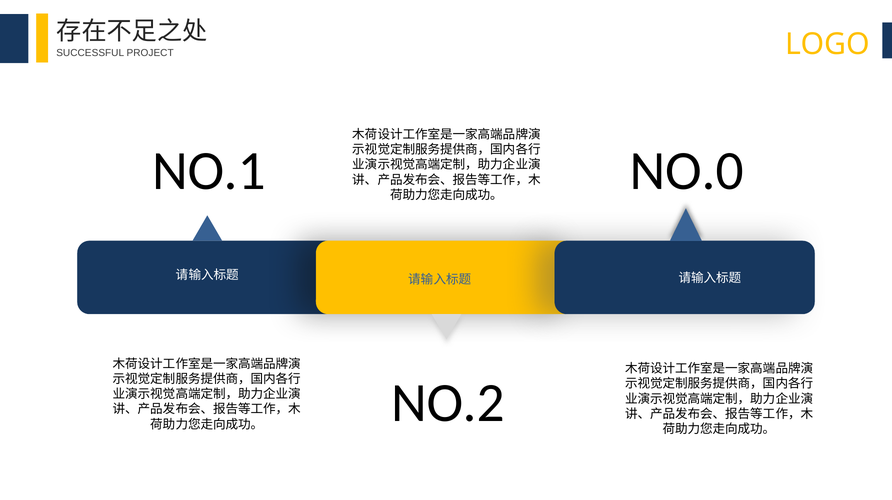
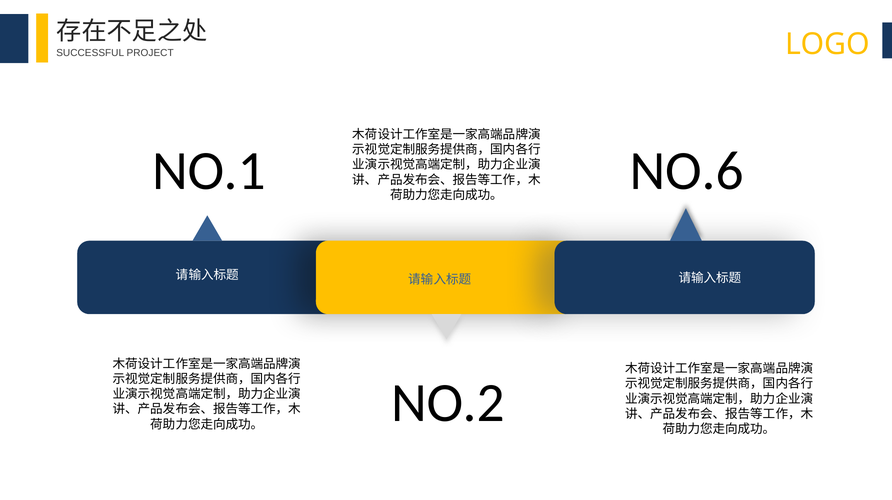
NO.0: NO.0 -> NO.6 (687, 171)
